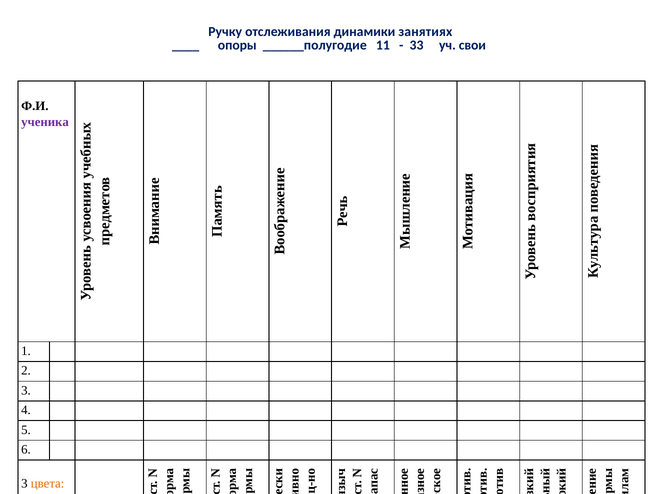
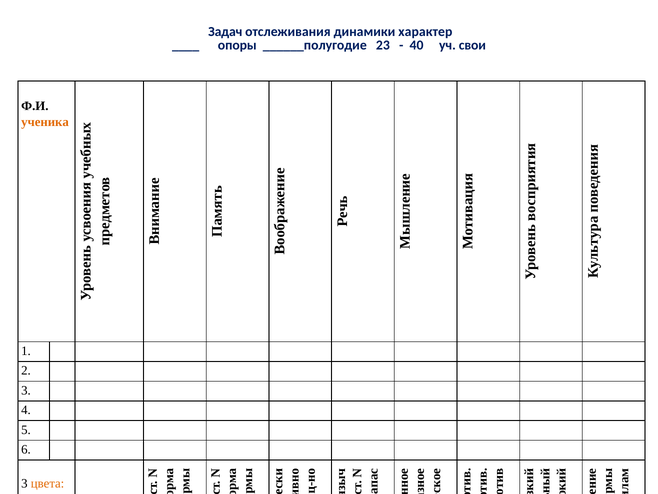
Ручку: Ручку -> Задач (225, 32)
занятиях: занятиях -> характер (425, 32)
11: 11 -> 23 (383, 45)
33: 33 -> 40 (417, 45)
ученика colour: purple -> orange (45, 122)
